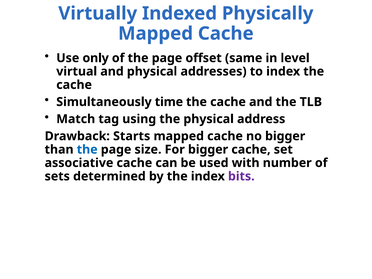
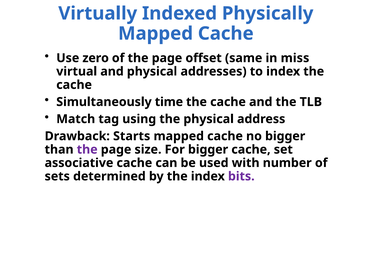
only: only -> zero (96, 58)
level: level -> miss (295, 58)
the colour: blue -> purple (87, 150)
